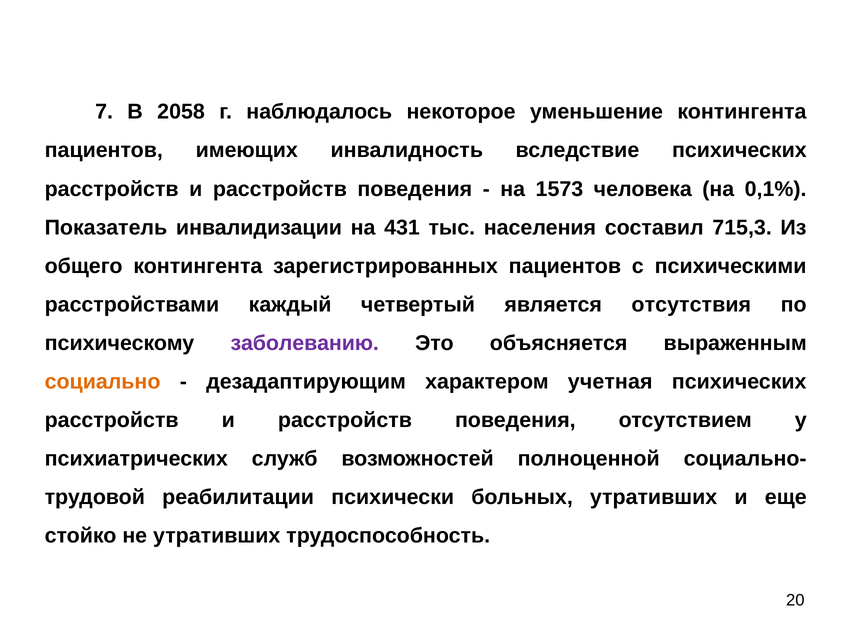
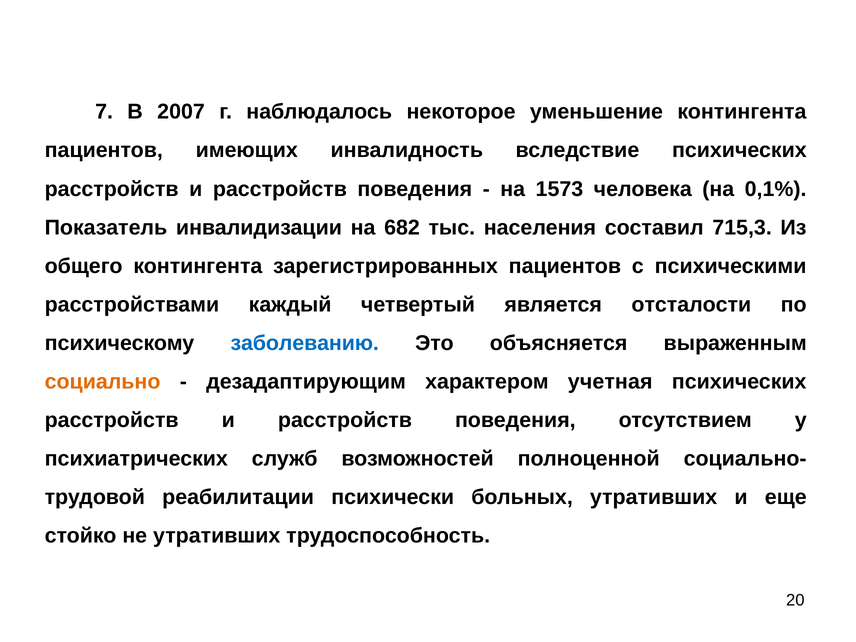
2058: 2058 -> 2007 (181, 112)
431: 431 -> 682 (402, 227)
отсутствия: отсутствия -> отсталости (691, 305)
заболеванию colour: purple -> blue (305, 343)
